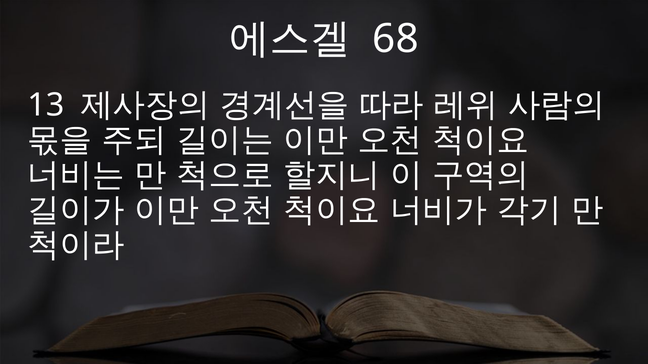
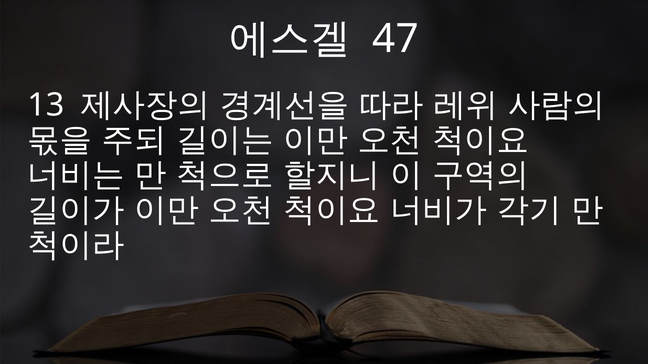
68: 68 -> 47 (396, 39)
